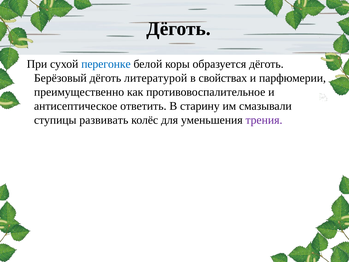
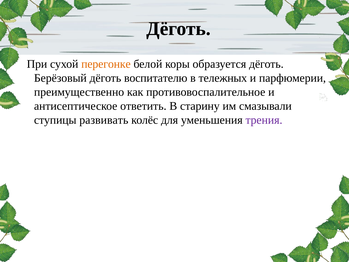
перегонке colour: blue -> orange (106, 64)
литературой: литературой -> воспитателю (156, 78)
свойствах: свойствах -> тележных (223, 78)
